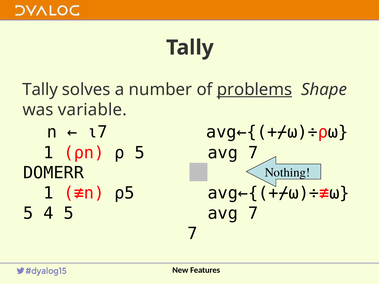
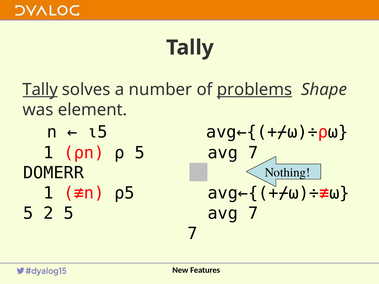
Tally underline: none -> present (40, 90)
variable: variable -> element (93, 110)
⍳7: ⍳7 -> ⍳5 (97, 132)
4: 4 -> 2 (48, 214)
